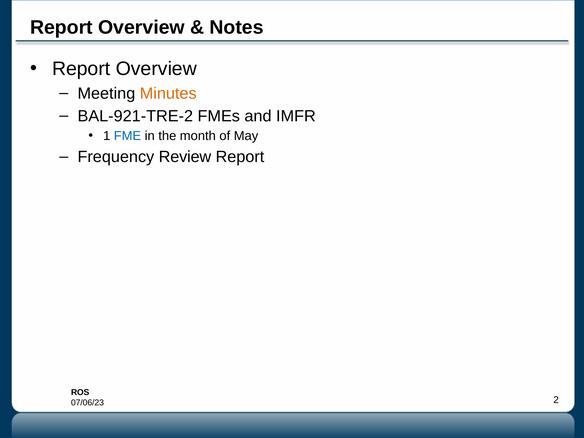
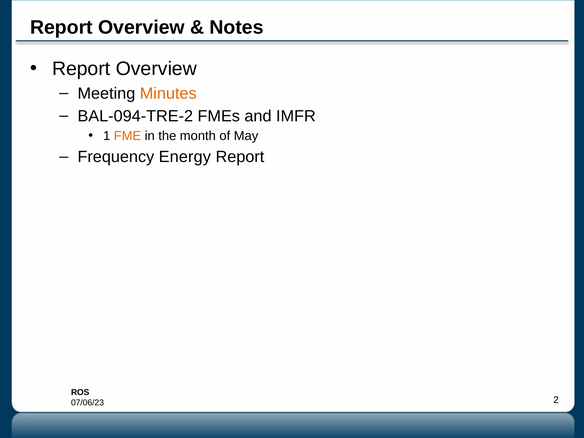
BAL-921-TRE-2: BAL-921-TRE-2 -> BAL-094-TRE-2 (135, 116)
FME colour: blue -> orange (127, 136)
Review: Review -> Energy (185, 157)
